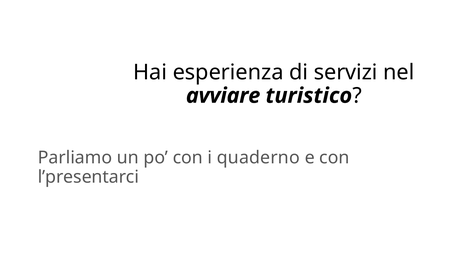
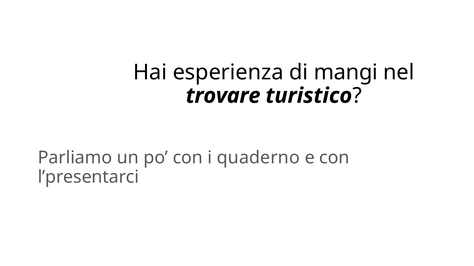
servizi: servizi -> mangi (346, 72)
avviare: avviare -> trovare (223, 96)
